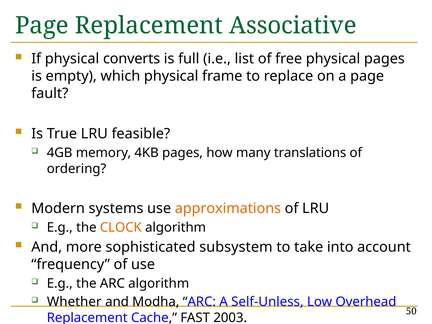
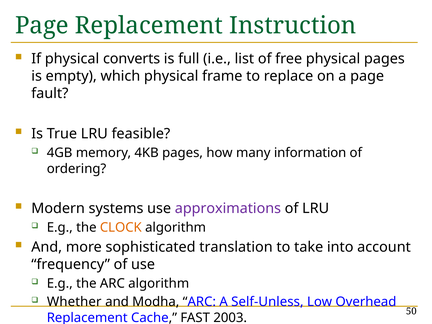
Associative: Associative -> Instruction (293, 25)
translations: translations -> information (310, 153)
approximations colour: orange -> purple (228, 208)
subsystem: subsystem -> translation (236, 247)
